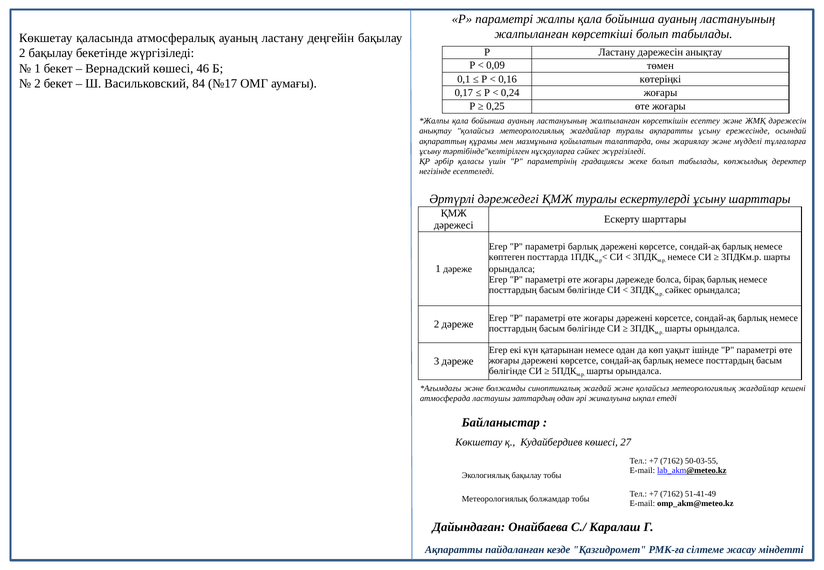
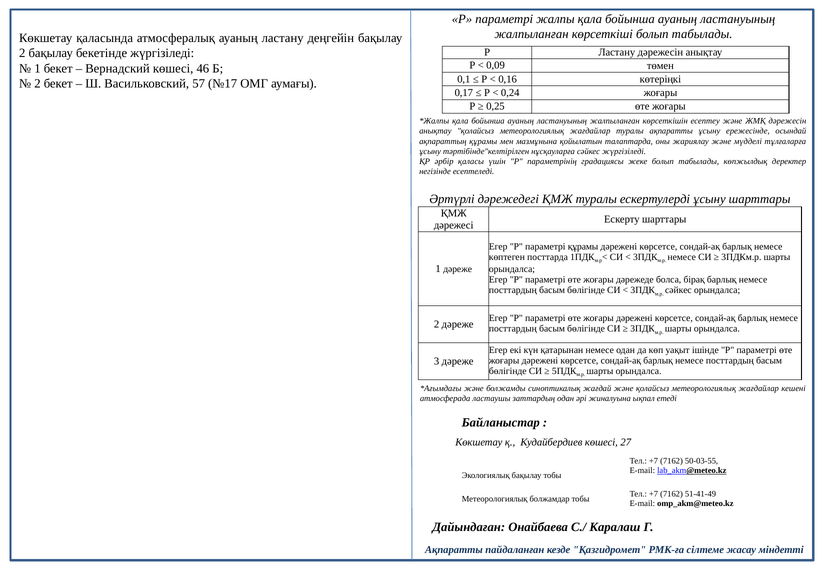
84: 84 -> 57 (199, 84)
параметрі барлық: барлық -> құрамы (583, 247)
